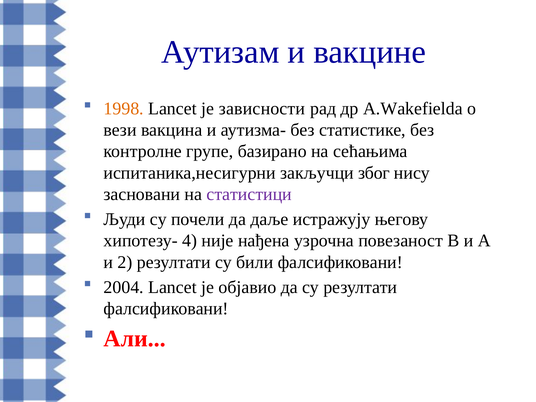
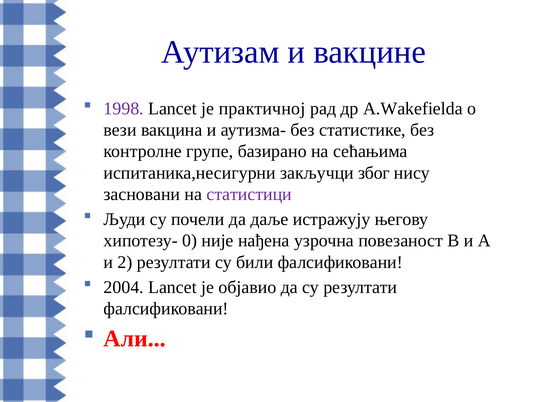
1998 colour: orange -> purple (124, 108)
зависности: зависности -> практичној (262, 108)
4: 4 -> 0 (190, 241)
